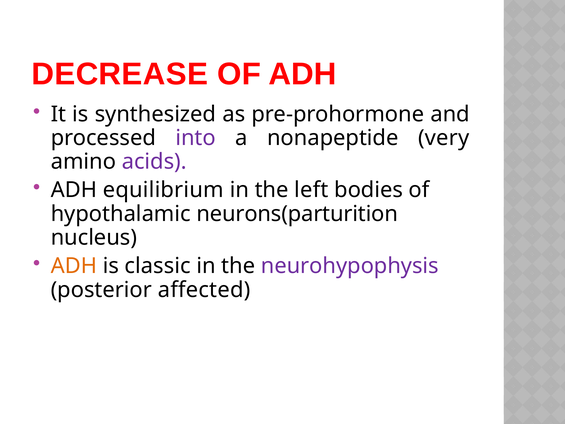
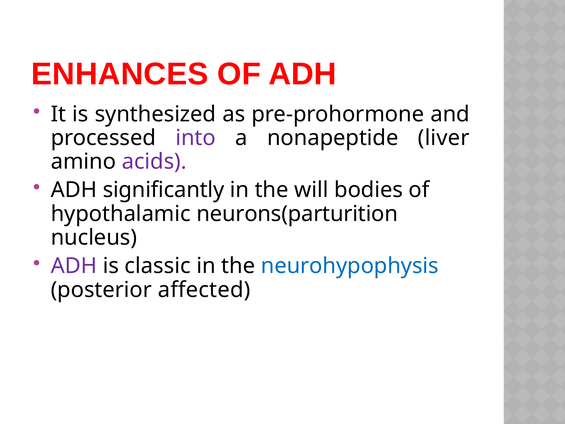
DECREASE: DECREASE -> ENHANCES (120, 74)
very: very -> liver (444, 138)
equilibrium: equilibrium -> significantly (164, 190)
left: left -> will (311, 190)
ADH colour: orange -> purple (74, 266)
neurohypophysis colour: purple -> blue (350, 266)
